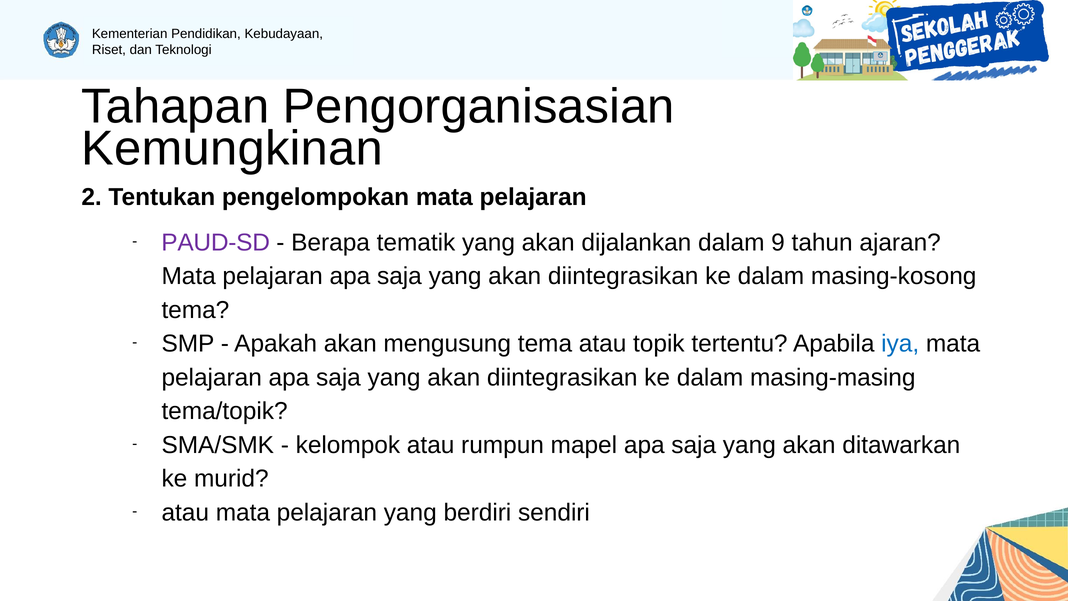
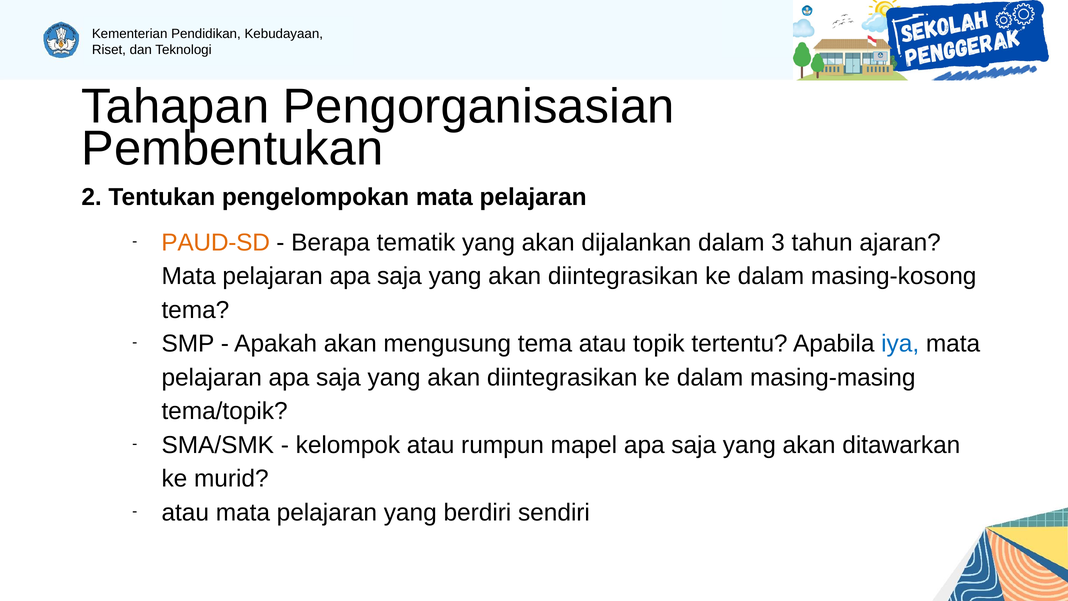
Kemungkinan: Kemungkinan -> Pembentukan (232, 149)
PAUD-SD colour: purple -> orange (216, 242)
9: 9 -> 3 (778, 242)
